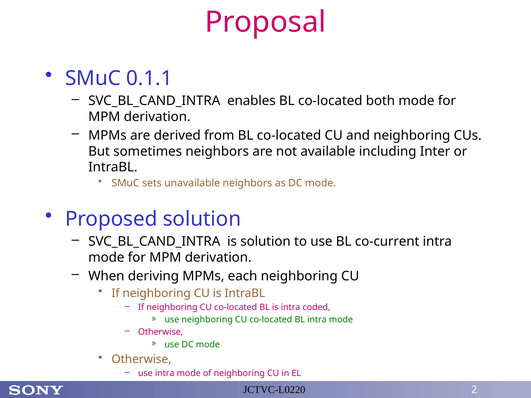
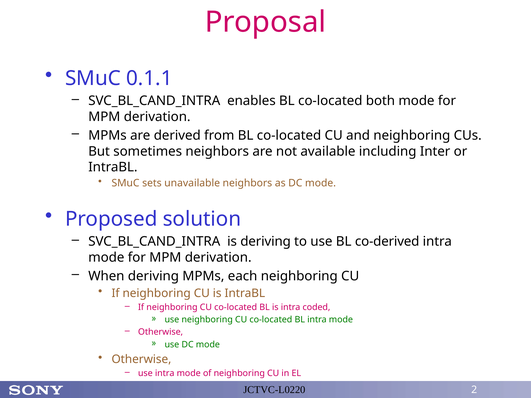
is solution: solution -> deriving (266, 242)
co-current: co-current -> co-derived (387, 242)
